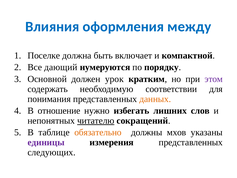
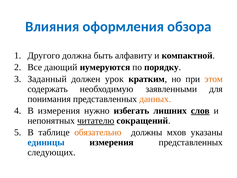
между: между -> обзора (189, 27)
Поселке: Поселке -> Другого (44, 55)
включает: включает -> алфавиту (134, 55)
Основной: Основной -> Заданный (47, 79)
этом colour: purple -> orange (214, 79)
соответствии: соответствии -> заявленными (171, 89)
В отношение: отношение -> измерения (59, 111)
слов underline: none -> present (200, 111)
единицы colour: purple -> blue (46, 142)
